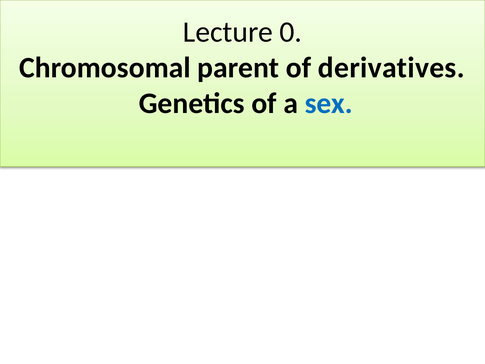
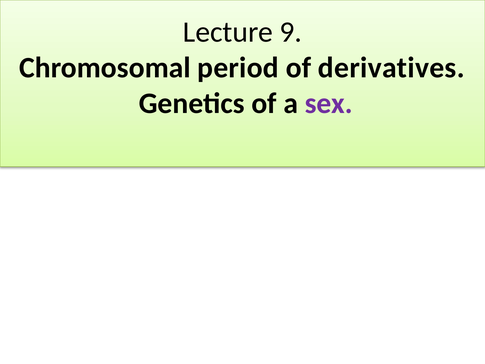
0: 0 -> 9 (291, 32)
parent: parent -> period (238, 68)
sex colour: blue -> purple (329, 103)
